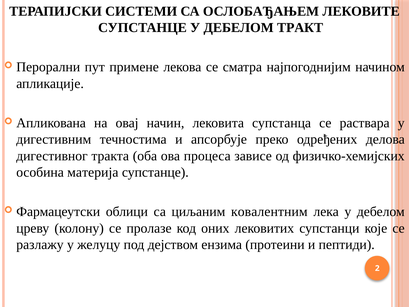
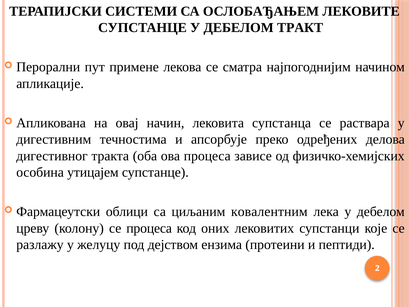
материја: материја -> утицајем (93, 172)
се пролазе: пролазе -> процеса (149, 228)
